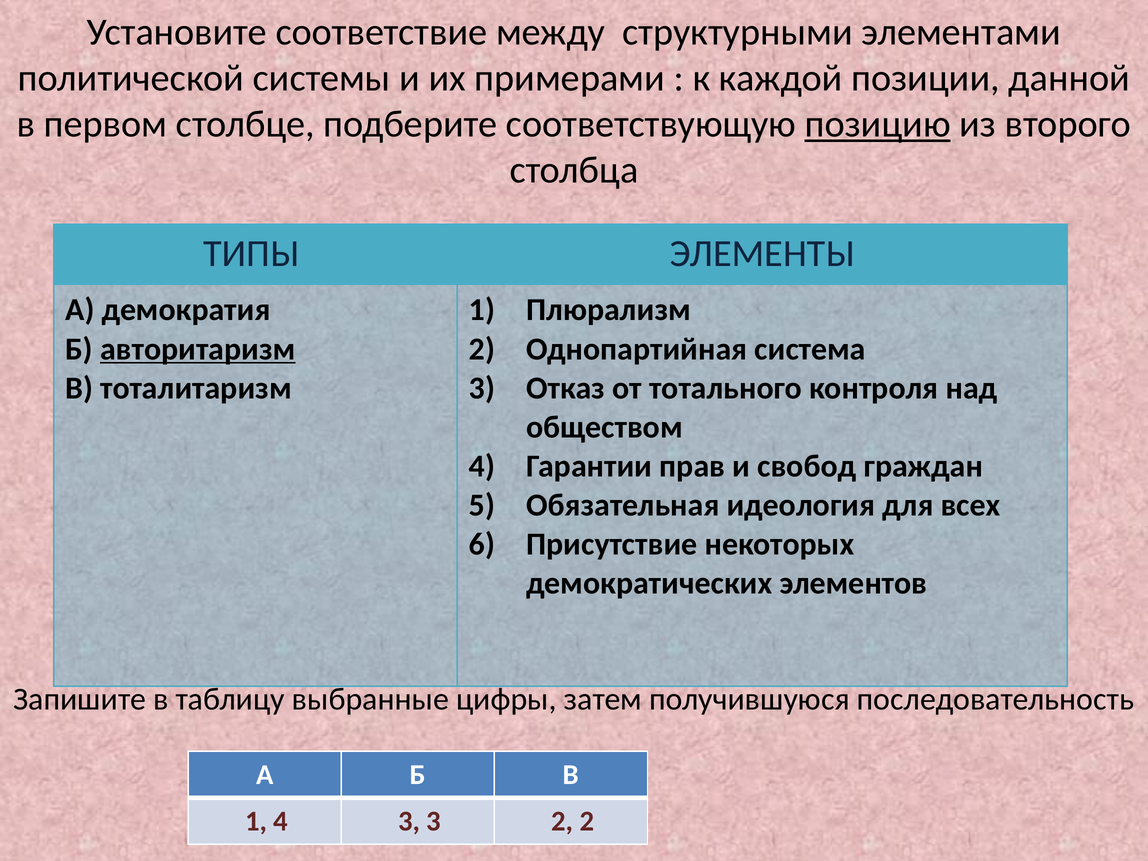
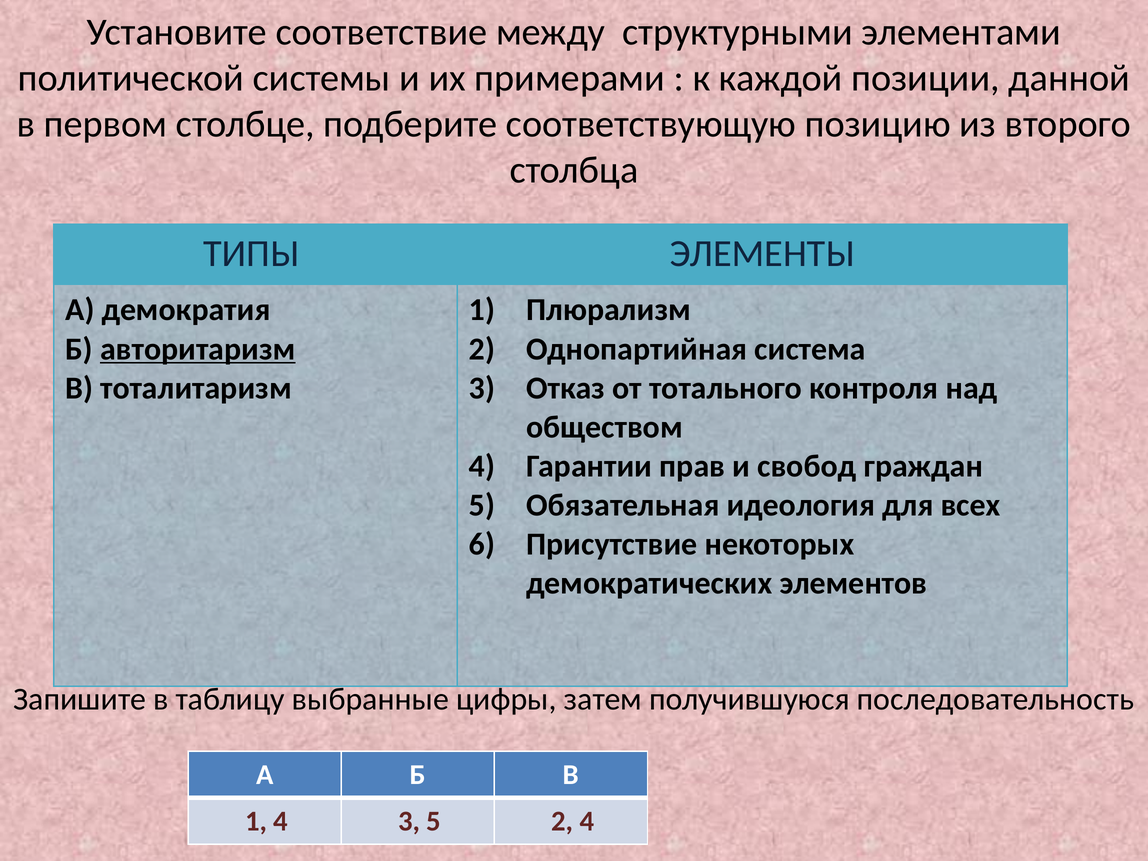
позицию underline: present -> none (878, 124)
3 3: 3 -> 5 (434, 821)
2 2: 2 -> 4 (587, 821)
